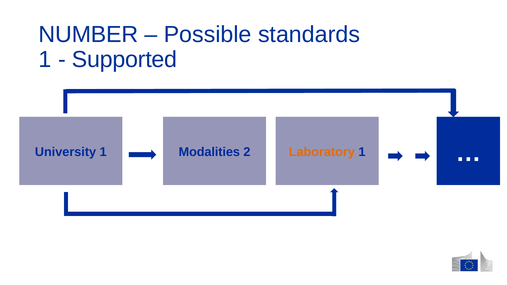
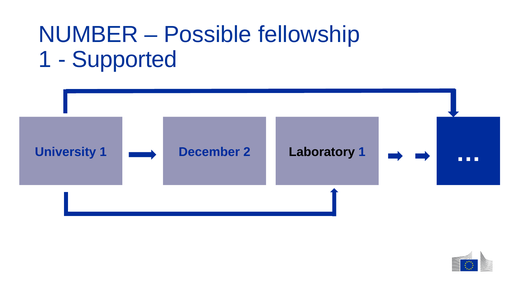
standards: standards -> fellowship (309, 35)
Modalities: Modalities -> December (209, 152)
Laboratory colour: orange -> black (322, 152)
